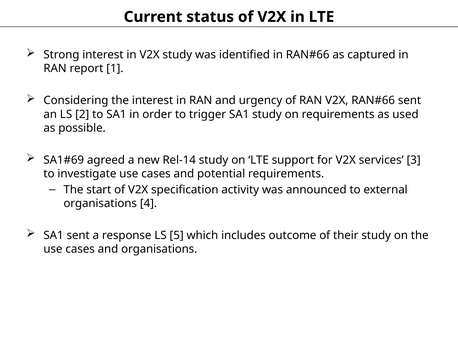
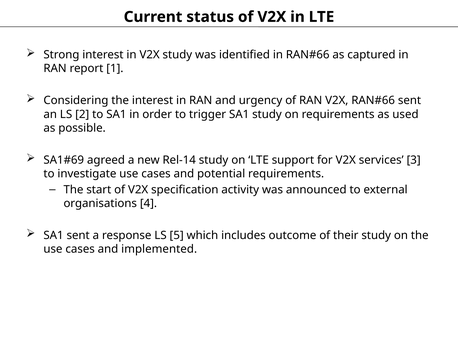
and organisations: organisations -> implemented (159, 250)
